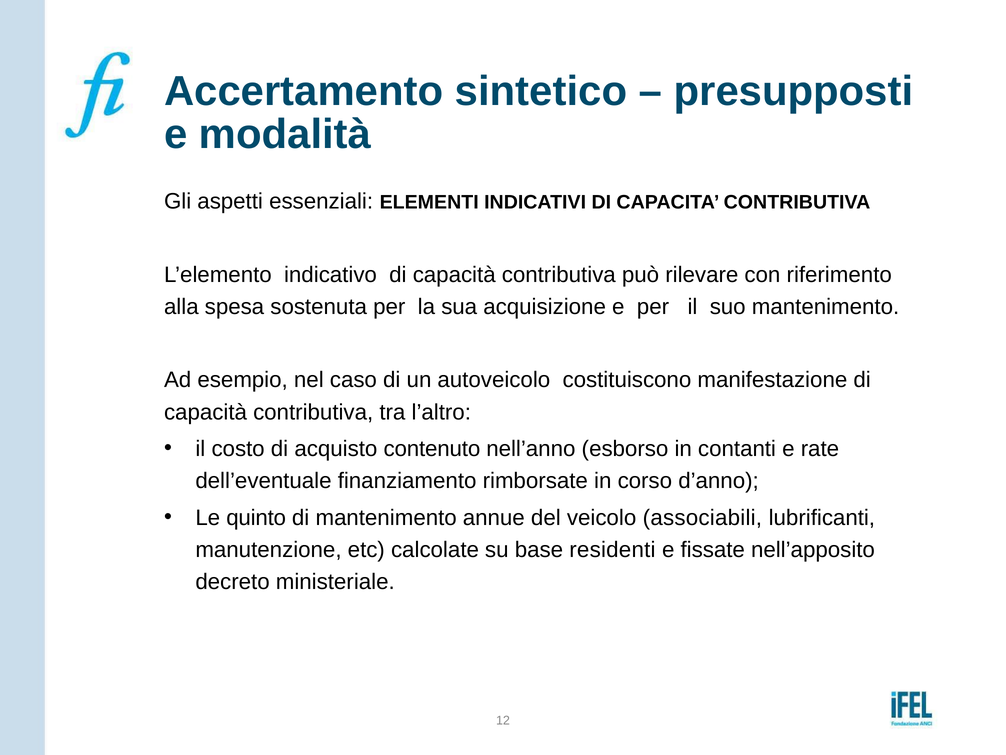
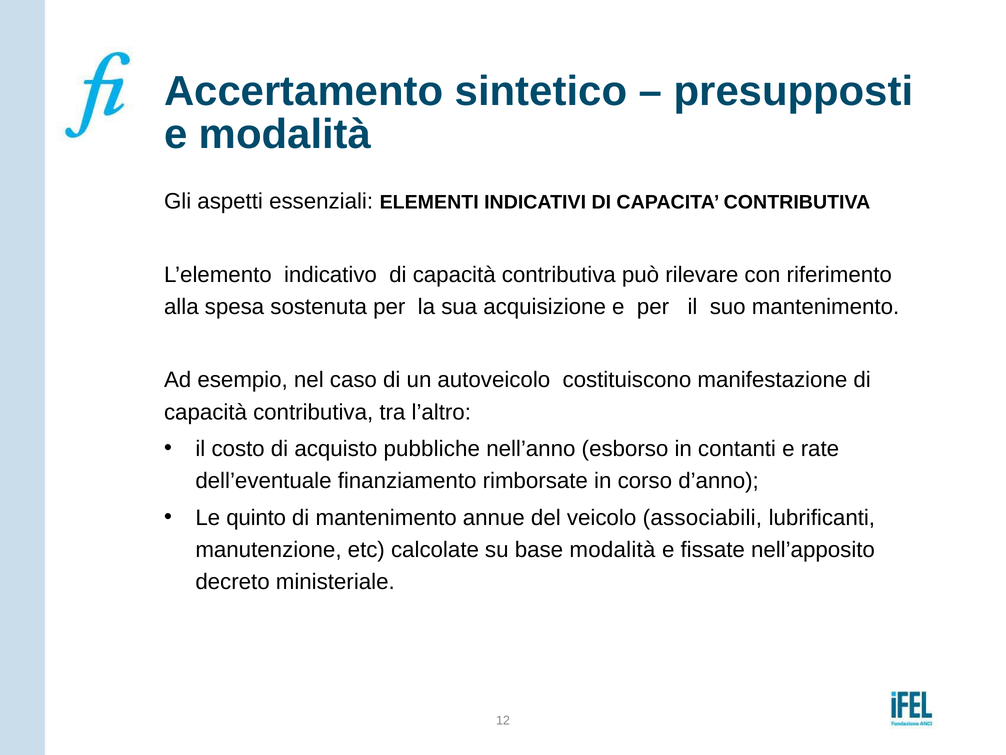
contenuto: contenuto -> pubbliche (432, 449)
base residenti: residenti -> modalità (612, 549)
